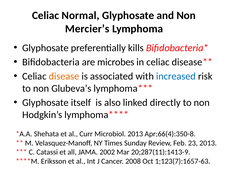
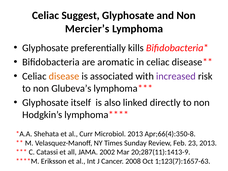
Normal: Normal -> Suggest (81, 15)
microbes: microbes -> aromatic (116, 62)
increased colour: blue -> purple (176, 76)
